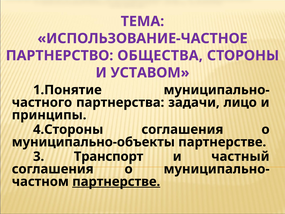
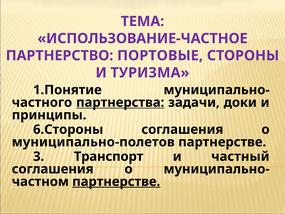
ОБЩЕСТВА: ОБЩЕСТВА -> ПОРТОВЫЕ (160, 56)
УСТАВОМ: УСТАВОМ -> ТУРИЗМА (150, 73)
партнерства underline: none -> present (120, 102)
лицо: лицо -> доки (240, 102)
4.Стороны: 4.Стороны -> 6.Стороны (68, 129)
муниципально-объекты: муниципально-объекты -> муниципально-полетов (93, 142)
